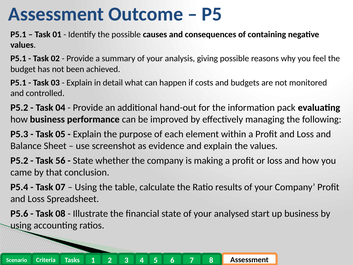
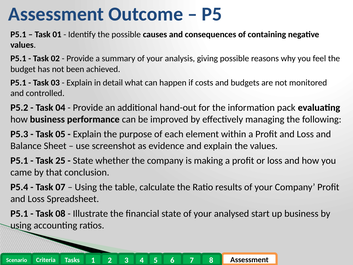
P5.2: P5.2 -> P5.1 (19, 160)
56: 56 -> 25 (60, 160)
P5.6: P5.6 -> P5.1 (19, 213)
